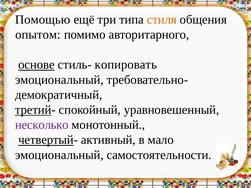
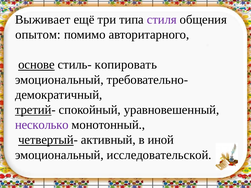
Помощью: Помощью -> Выживает (43, 20)
стиля colour: orange -> purple (162, 20)
мало: мало -> иной (161, 140)
самостоятельности: самостоятельности -> исследовательской (159, 155)
